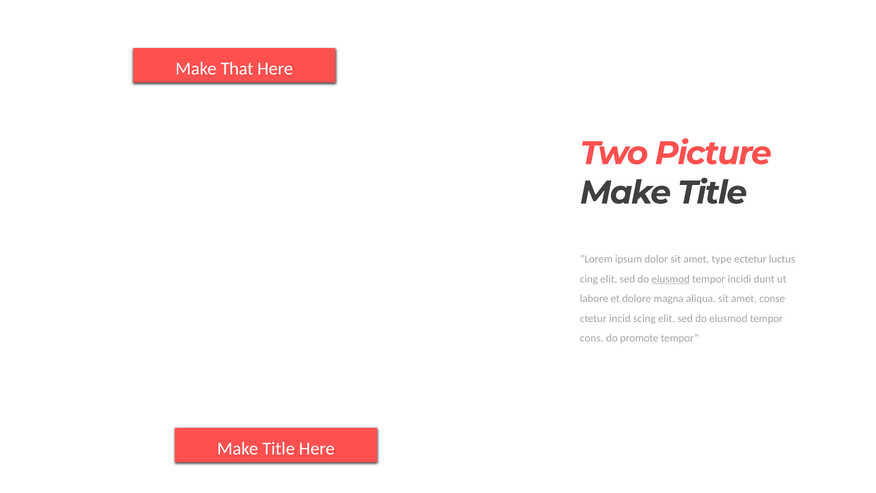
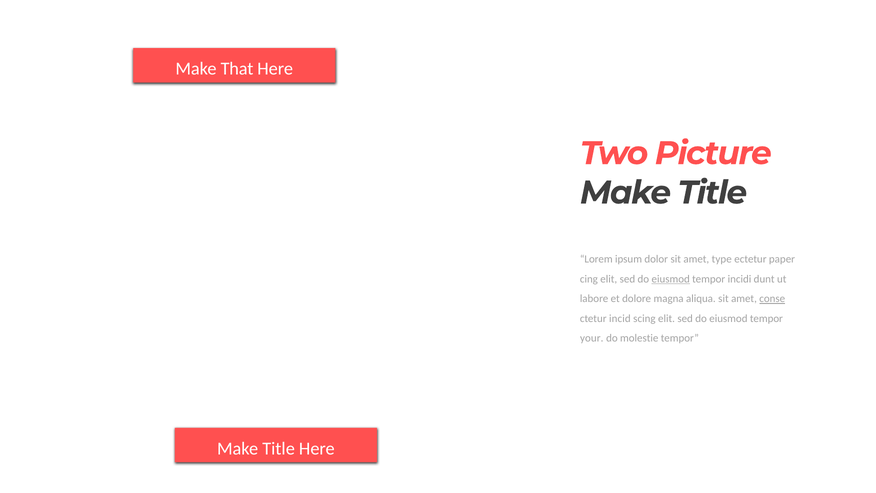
luctus: luctus -> paper (782, 259)
conse underline: none -> present (772, 299)
cons: cons -> your (592, 338)
promote: promote -> molestie (639, 338)
